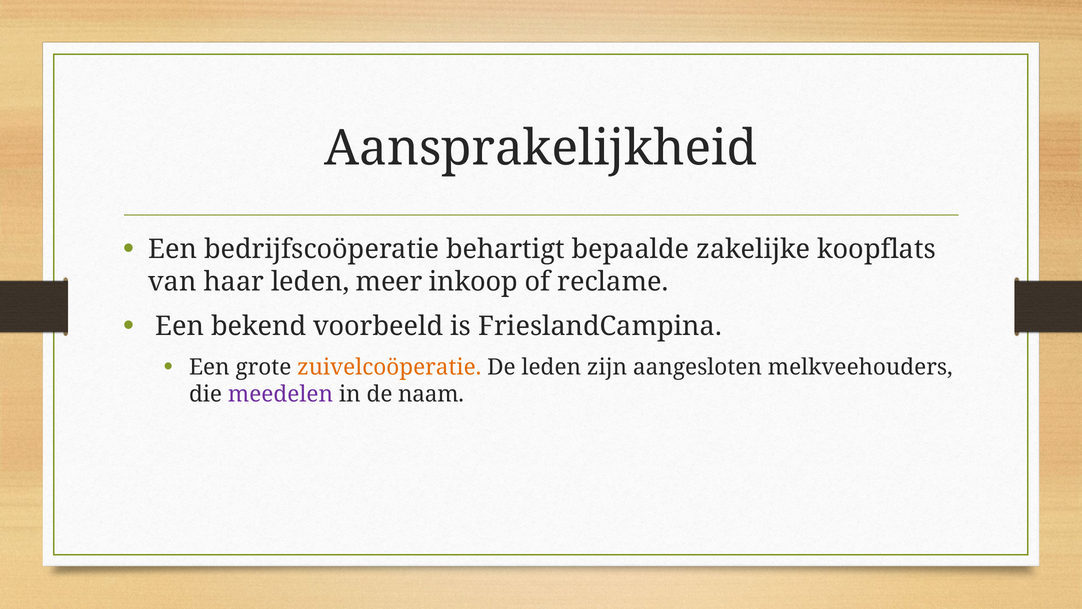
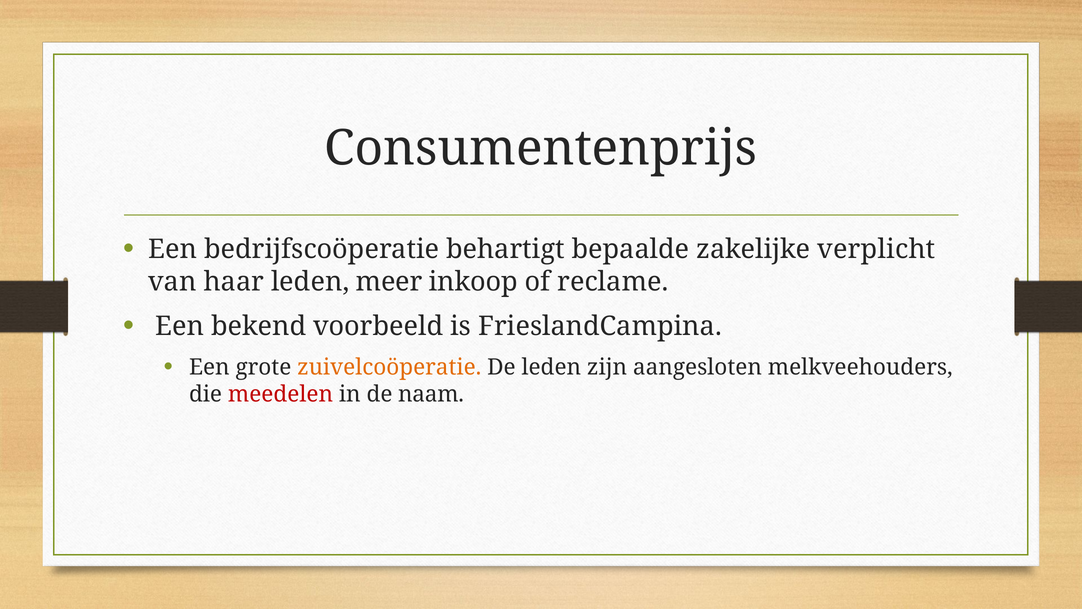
Aansprakelijkheid: Aansprakelijkheid -> Consumentenprijs (541, 148)
koopflats: koopflats -> verplicht (876, 249)
meedelen colour: purple -> red (280, 394)
